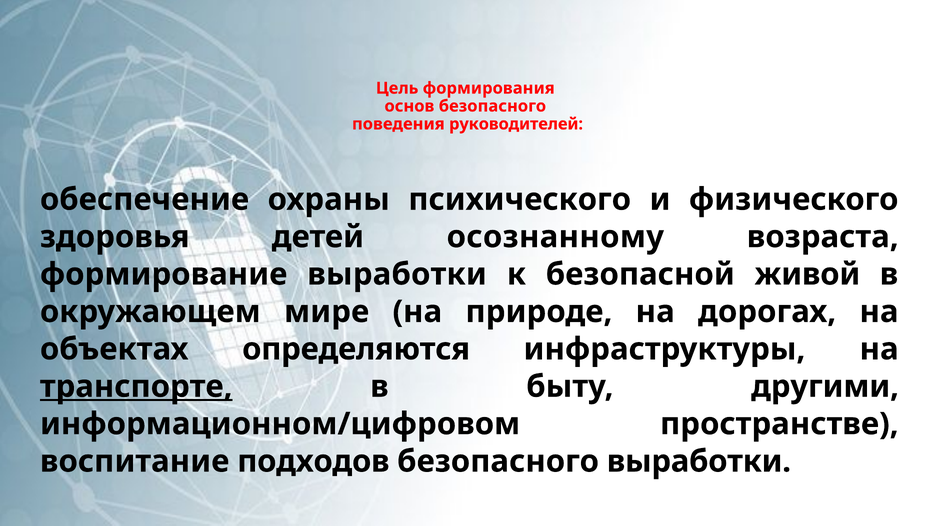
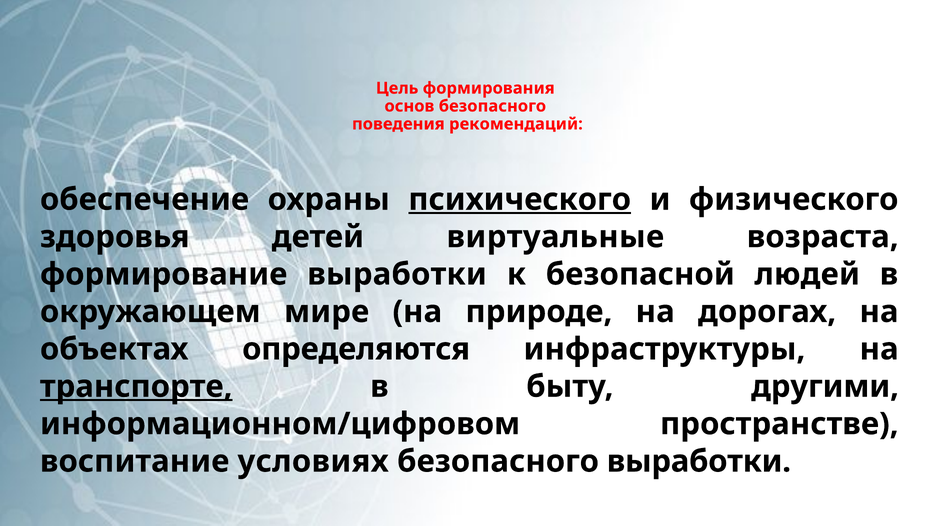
руководителей: руководителей -> рекомендаций (516, 124)
психического underline: none -> present (520, 199)
осознанному: осознанному -> виртуальные (555, 237)
живой: живой -> людей (807, 274)
подходов: подходов -> условиях (313, 461)
